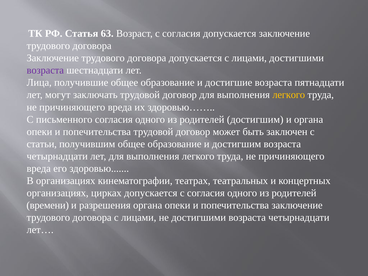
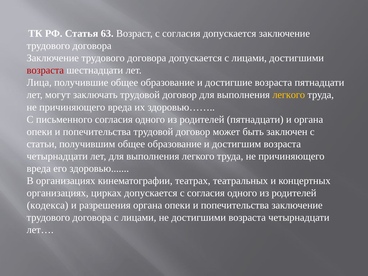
возраста colour: purple -> red (45, 70)
родителей достигшим: достигшим -> пятнадцати (255, 119)
времени: времени -> кодекса (48, 205)
